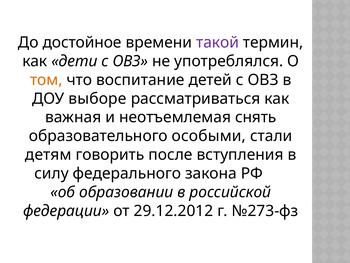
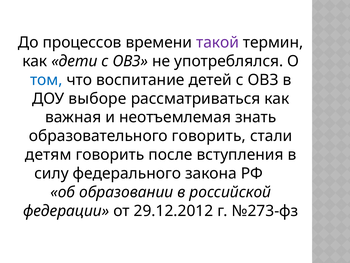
достойное: достойное -> процессов (82, 42)
том colour: orange -> blue (46, 80)
снять: снять -> знать (256, 117)
образовательного особыми: особыми -> говорить (209, 136)
